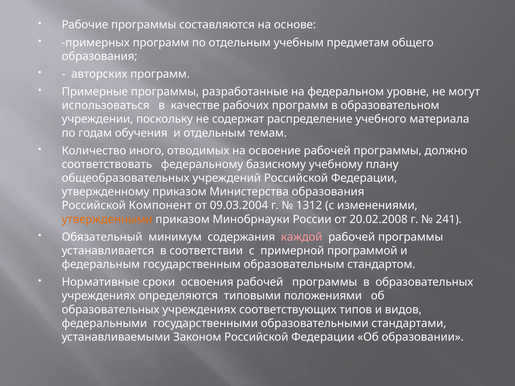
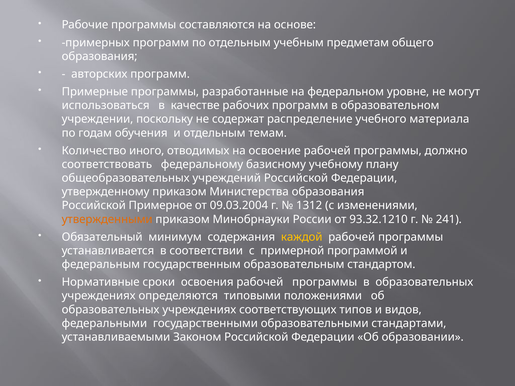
Компонент: Компонент -> Примерное (160, 206)
20.02.2008: 20.02.2008 -> 93.32.1210 (379, 219)
каждой colour: pink -> yellow (302, 237)
